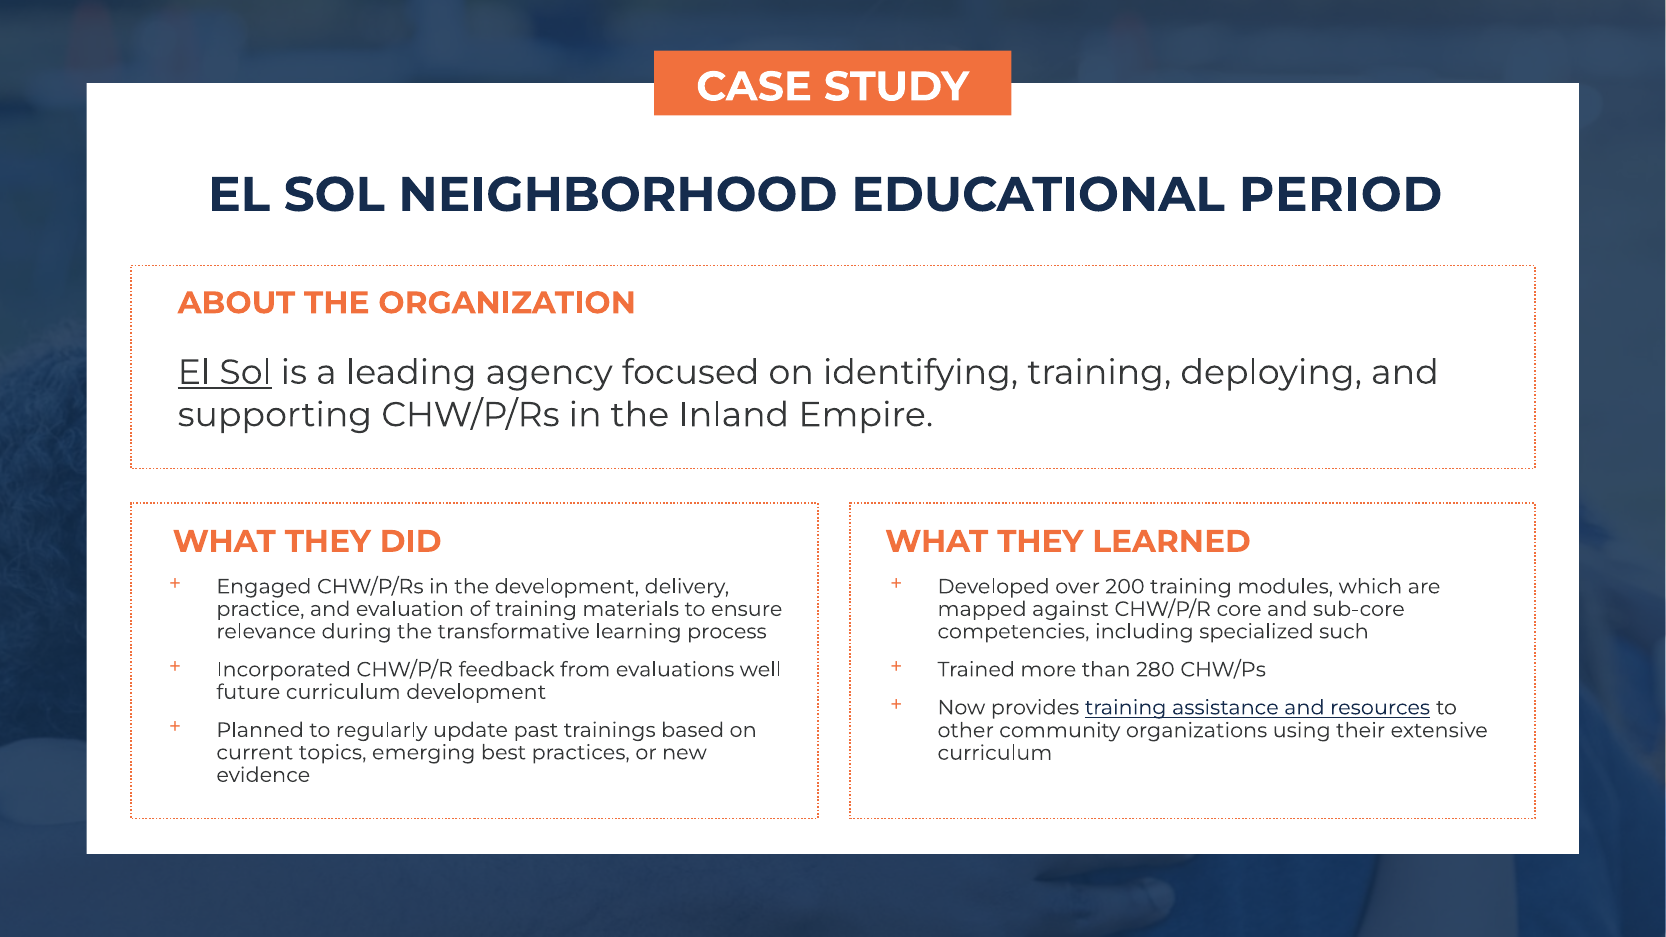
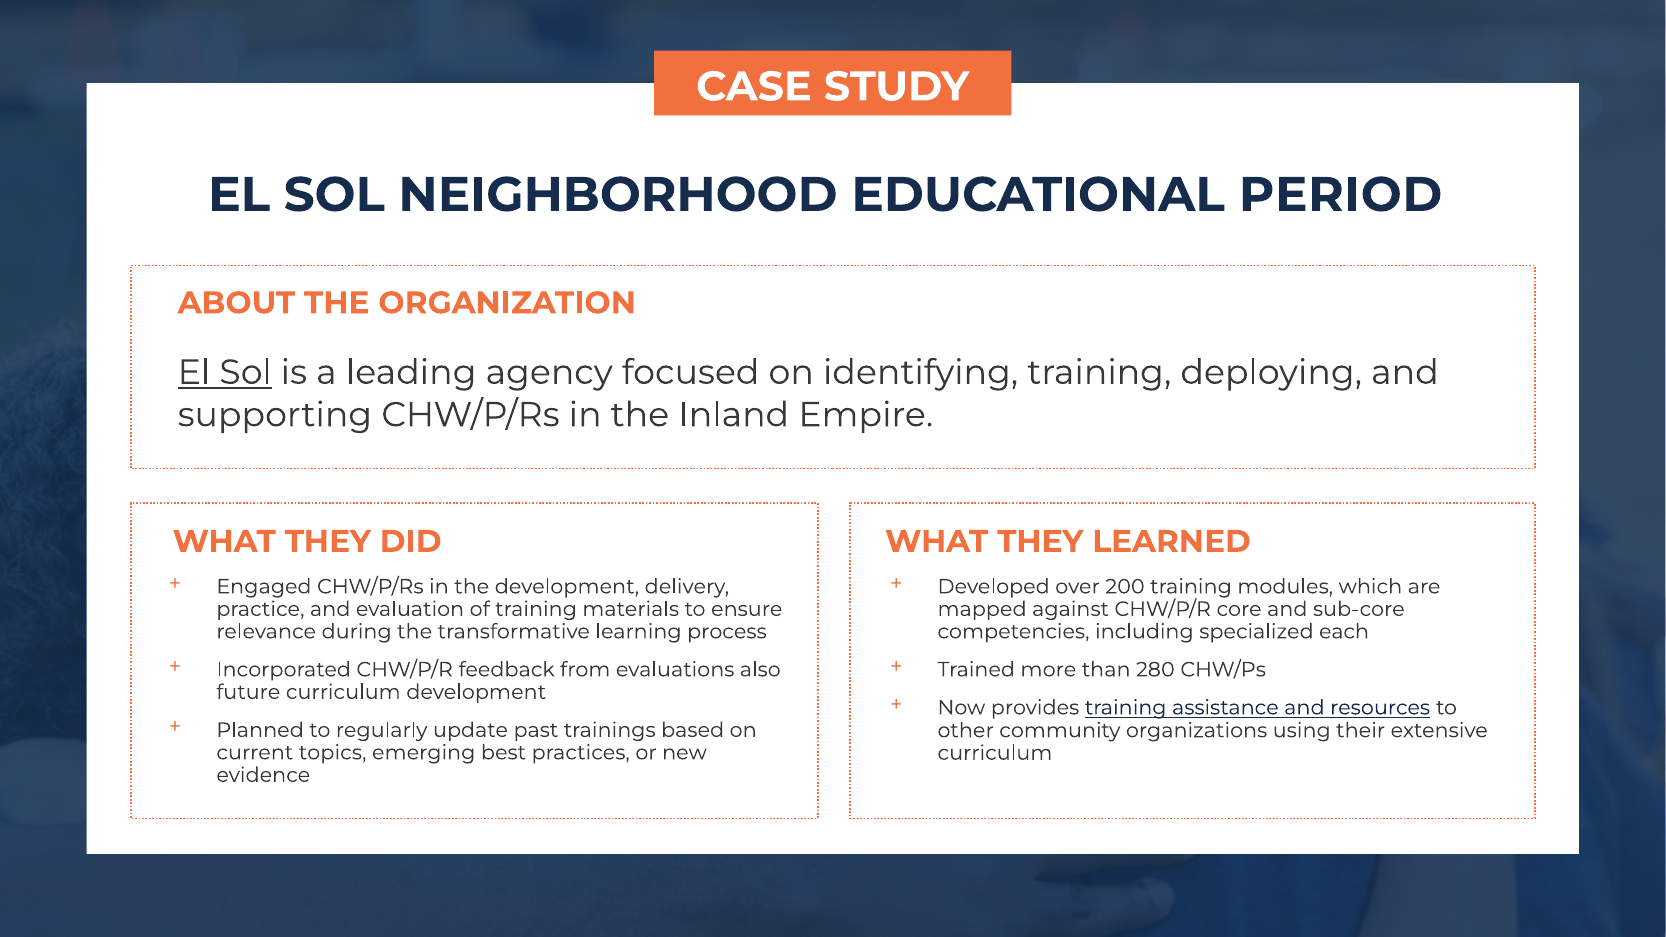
such: such -> each (1344, 632)
well: well -> also (760, 670)
